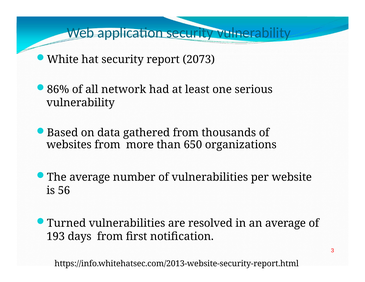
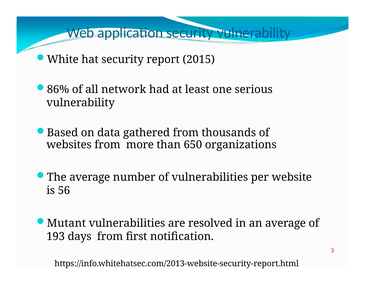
2073: 2073 -> 2015 (199, 60)
Turned: Turned -> Mutant (66, 223)
